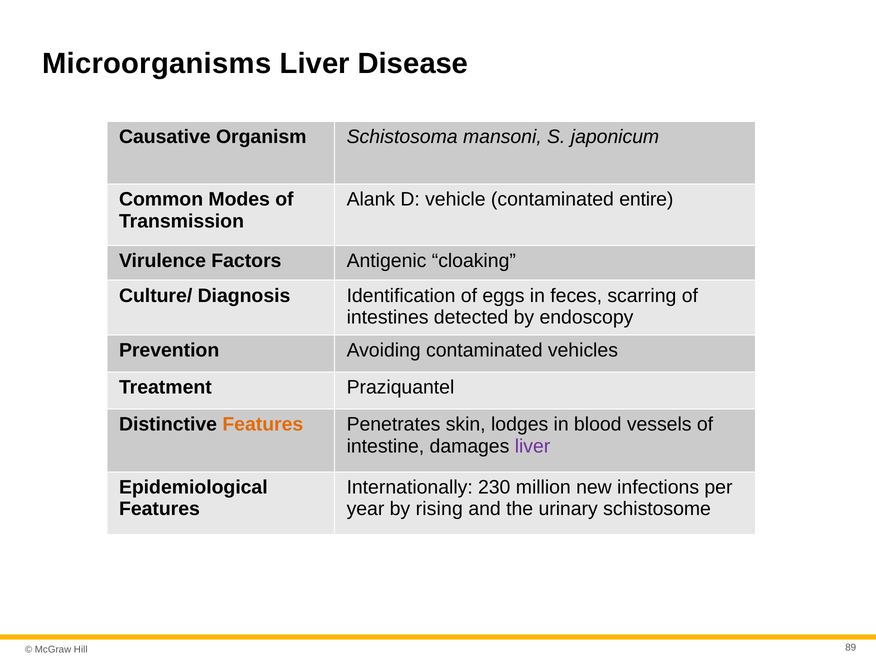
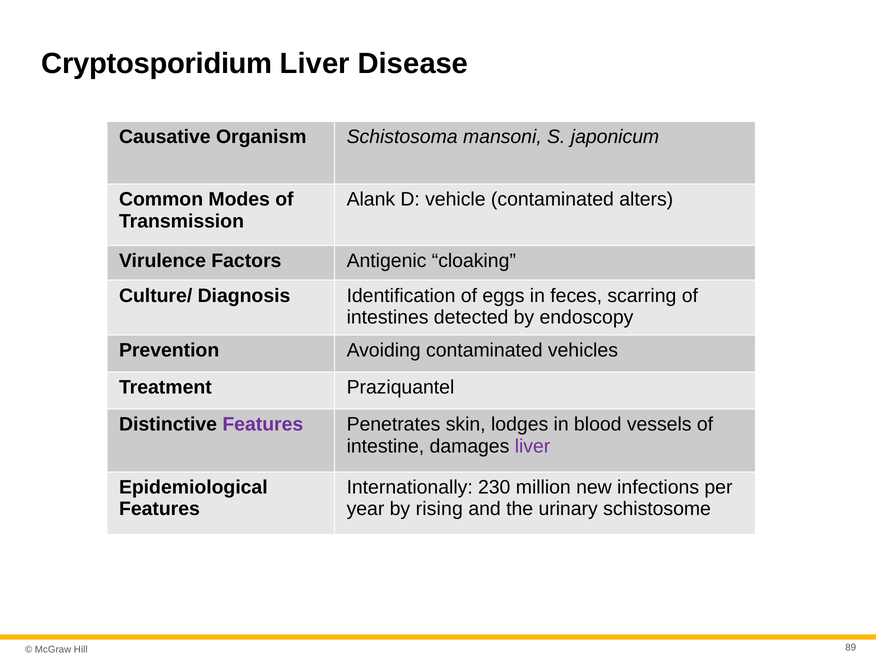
Microorganisms: Microorganisms -> Cryptosporidium (157, 64)
entire: entire -> alters (646, 200)
Features colour: orange -> purple (263, 424)
